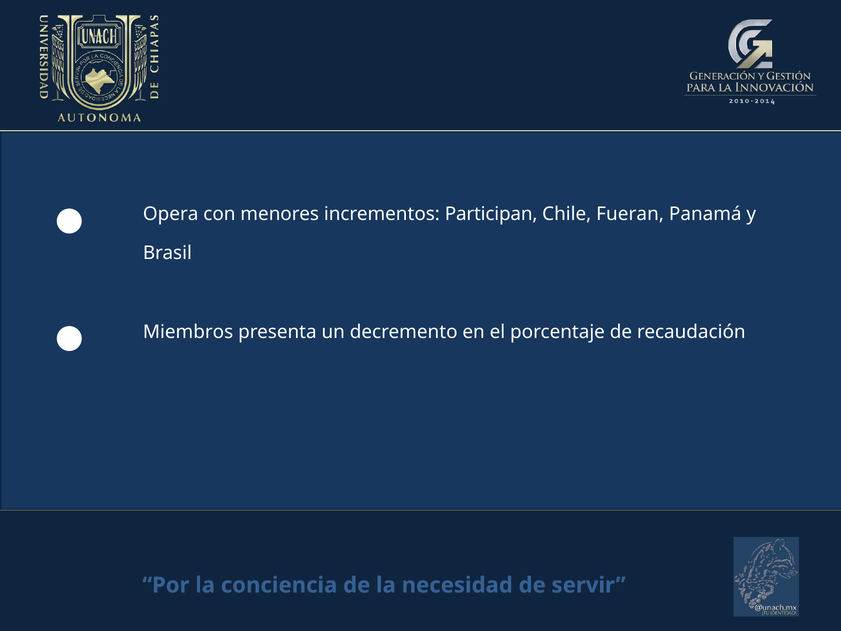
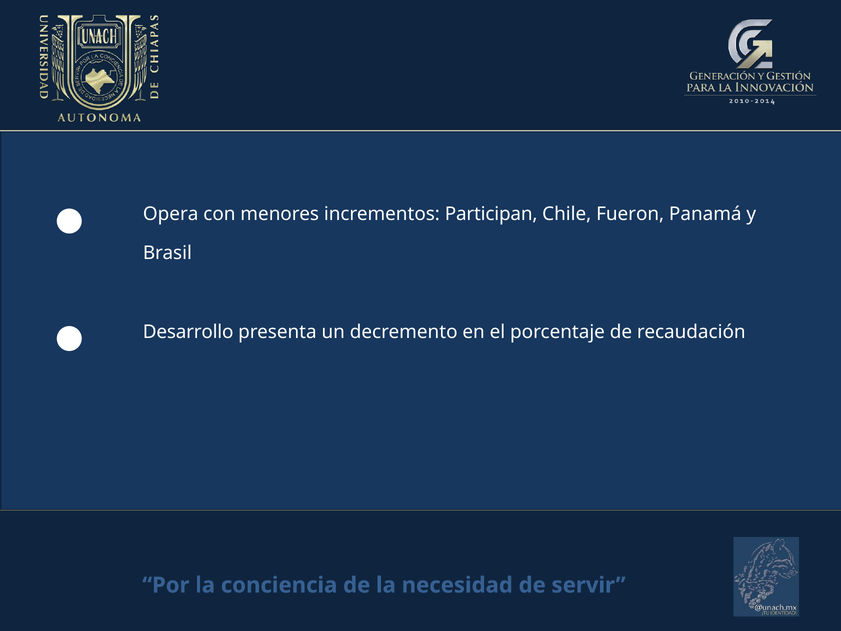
Fueran: Fueran -> Fueron (630, 214)
Miembros: Miembros -> Desarrollo (188, 332)
